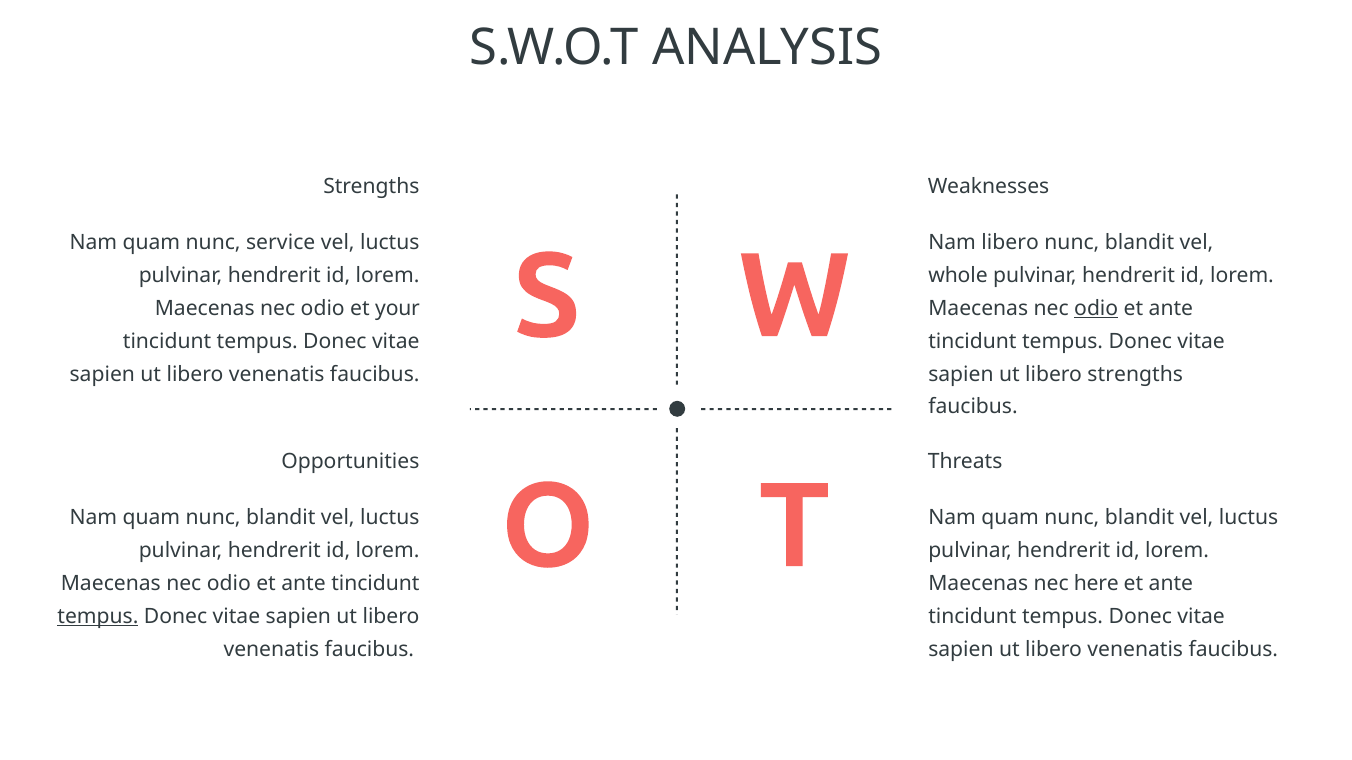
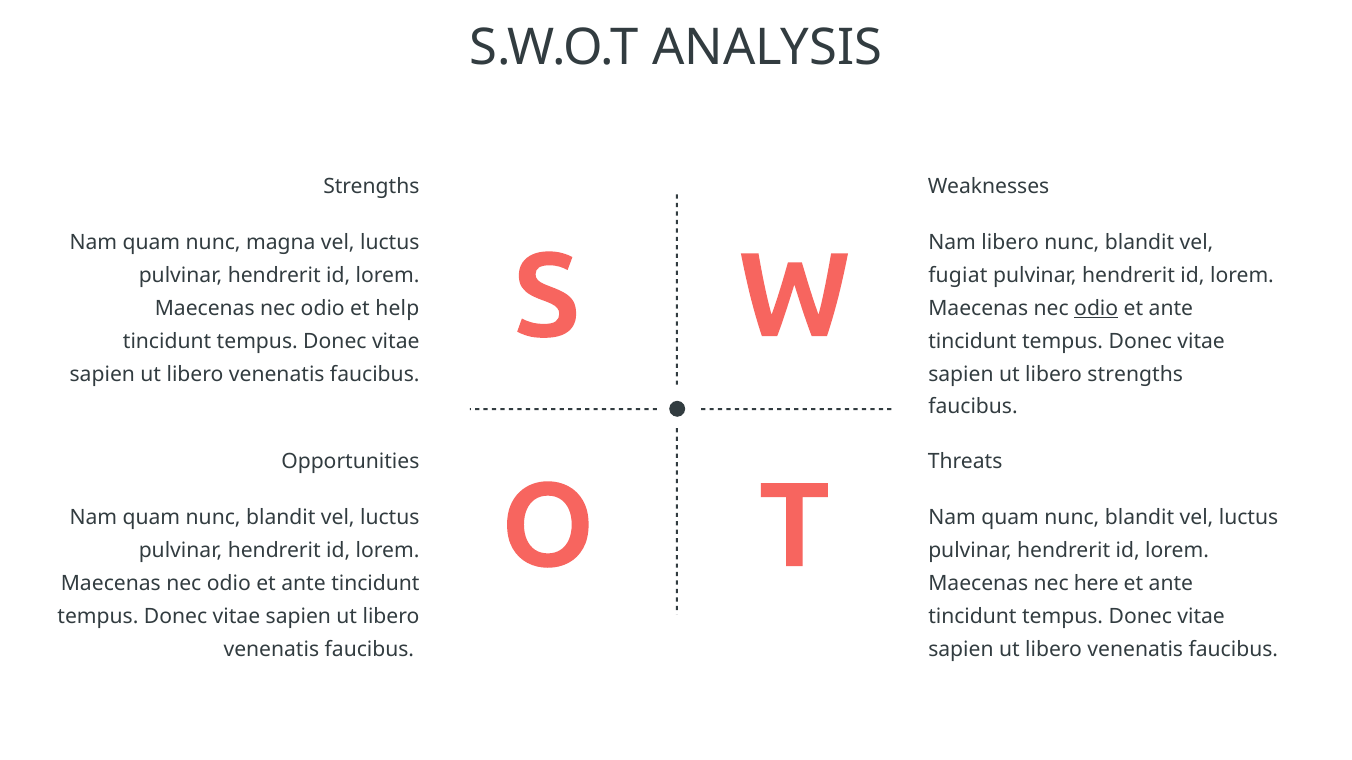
service: service -> magna (281, 242)
whole: whole -> fugiat (958, 275)
your: your -> help (397, 308)
tempus underline: present -> none (98, 617)
